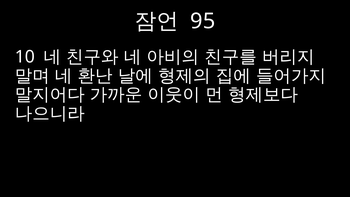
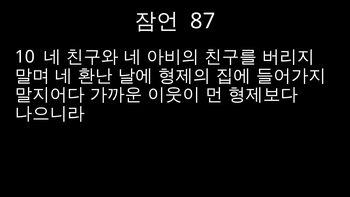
95: 95 -> 87 (203, 21)
